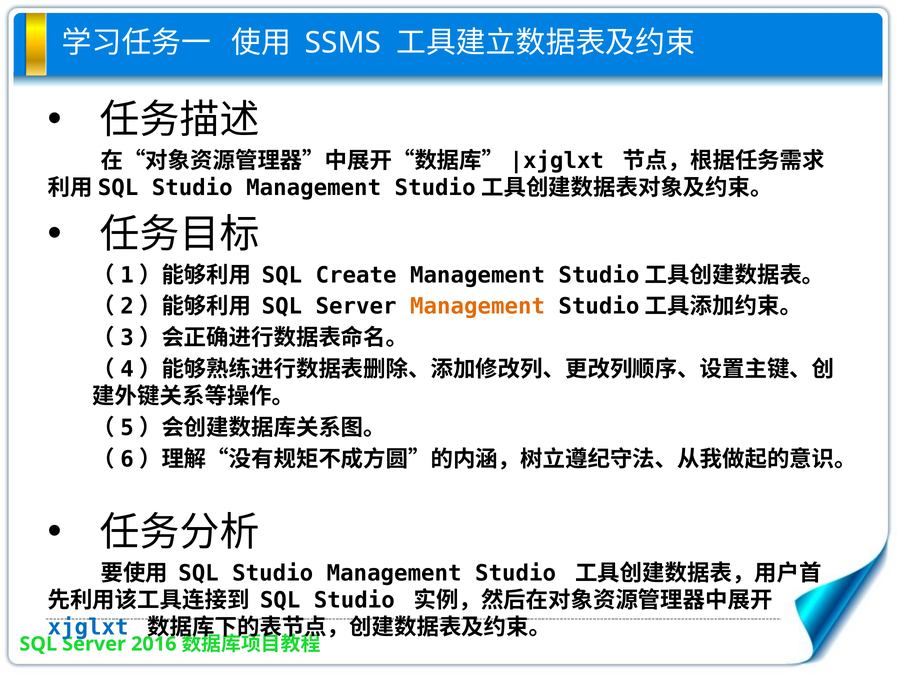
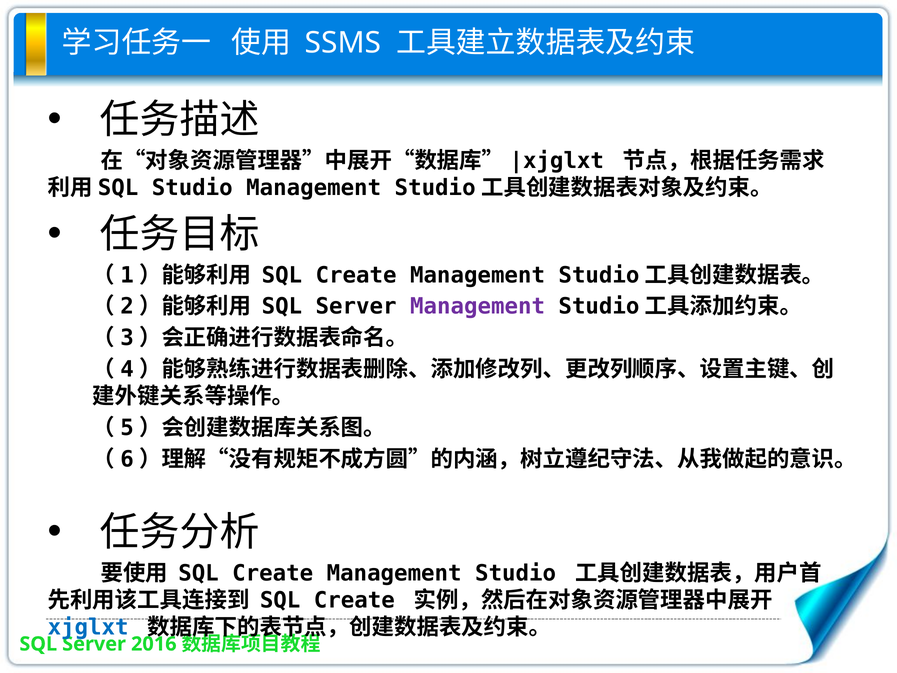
Management colour: orange -> purple (478, 306)
Studio: Studio -> Create (273, 573)
Studio: Studio -> Create (354, 600)
